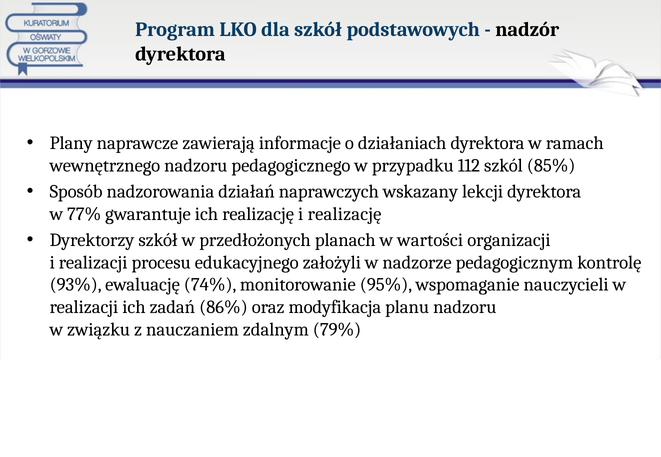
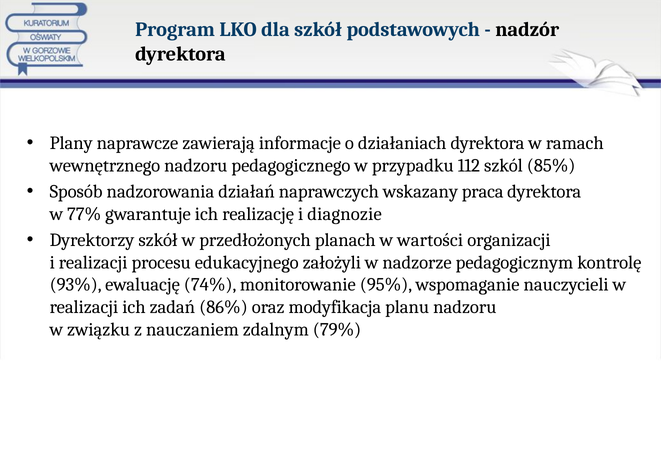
lekcji: lekcji -> praca (483, 192)
i realizację: realizację -> diagnozie (345, 214)
